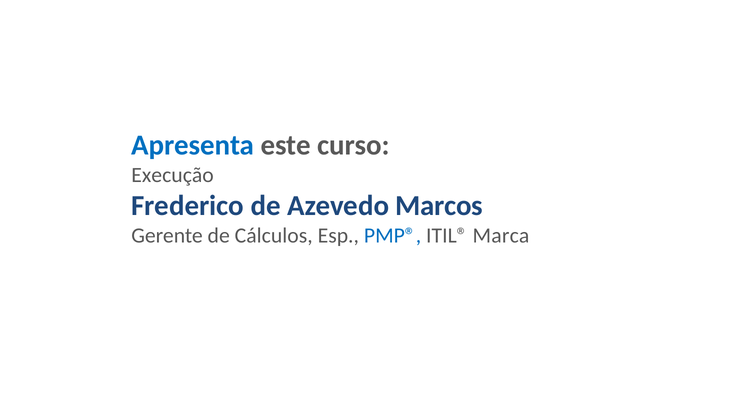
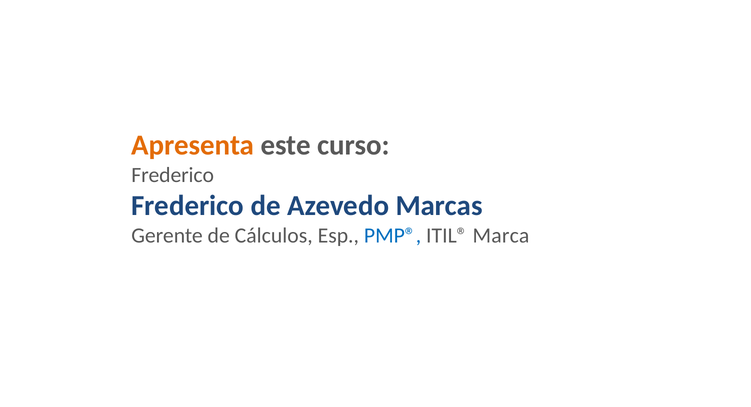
Apresenta colour: blue -> orange (193, 145)
Execução: Execução -> Frederico (173, 175)
Marcos: Marcos -> Marcas (439, 206)
